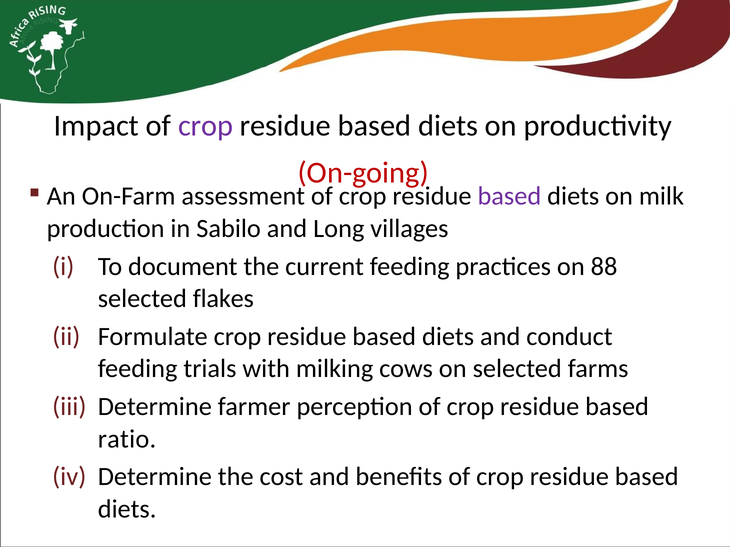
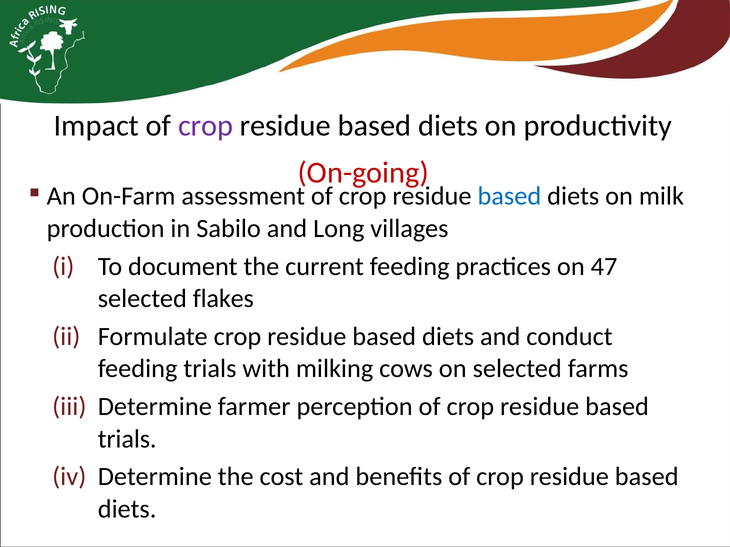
based colour: purple -> blue (509, 196)
88: 88 -> 47 (604, 267)
ratio: ratio -> trials (127, 439)
